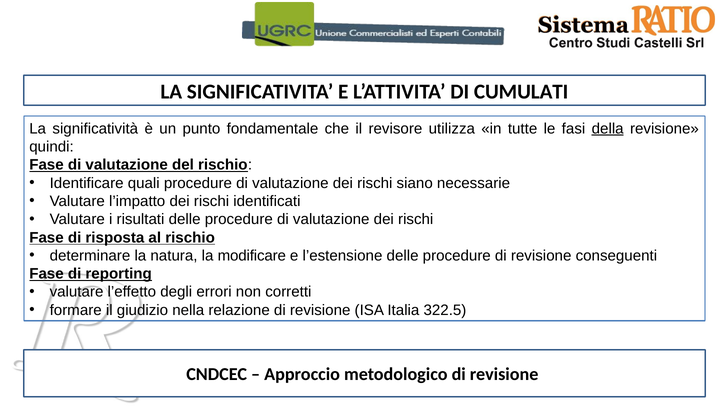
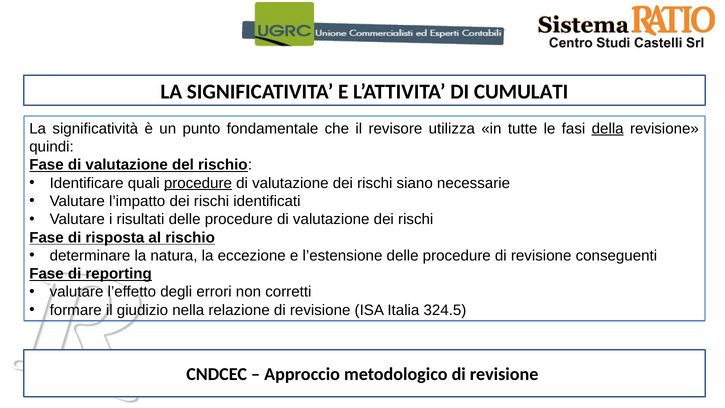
procedure underline: none -> present (198, 183)
modificare: modificare -> eccezione (252, 256)
322.5: 322.5 -> 324.5 (445, 310)
